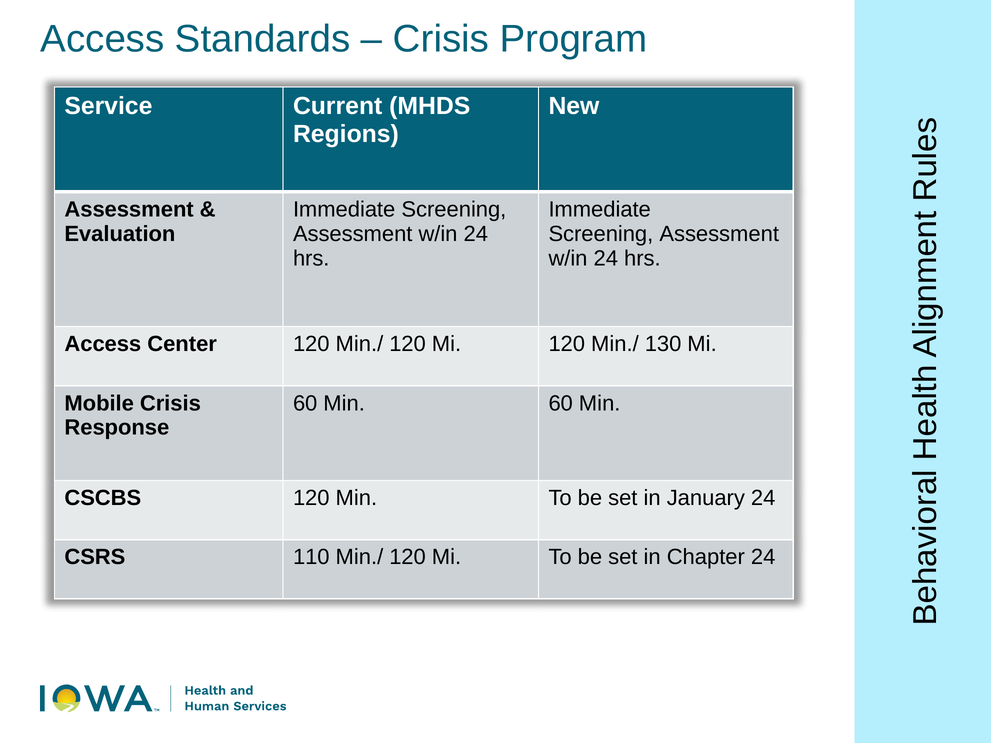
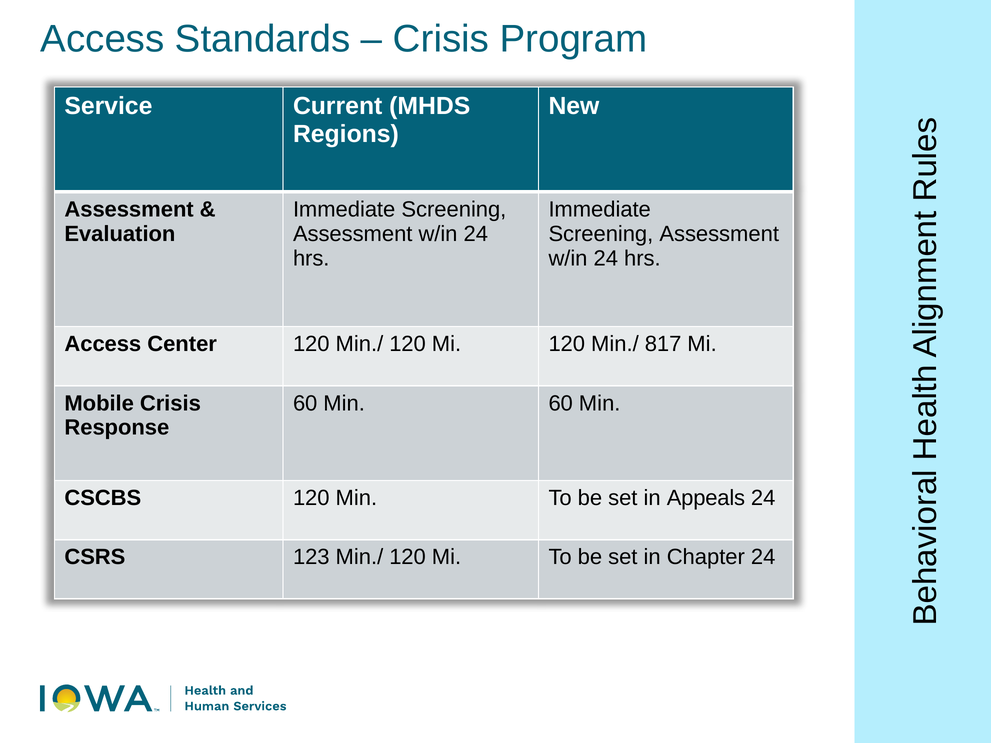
130: 130 -> 817 (663, 344)
January: January -> Appeals (706, 498)
110: 110 -> 123 (311, 557)
